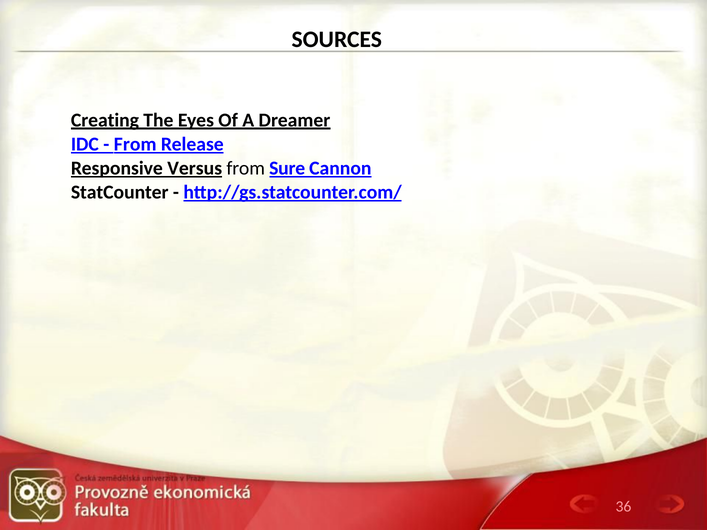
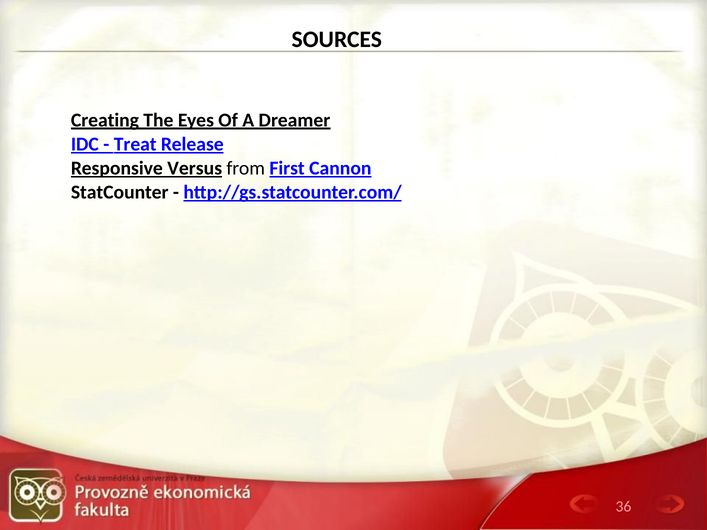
From: From -> Treat (135, 144)
Sure: Sure -> First (287, 168)
